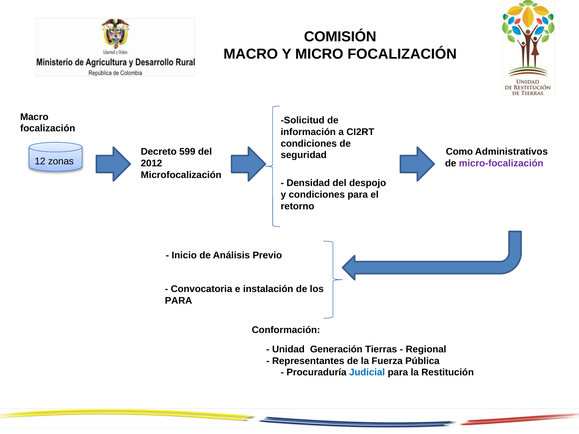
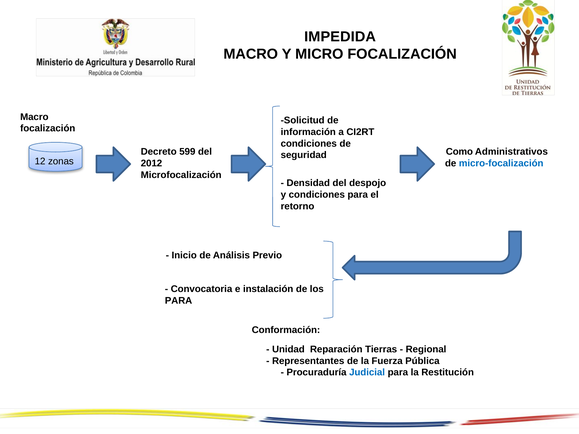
COMISIÓN: COMISIÓN -> IMPEDIDA (340, 37)
micro-focalización colour: purple -> blue (501, 163)
Generación: Generación -> Reparación (336, 350)
